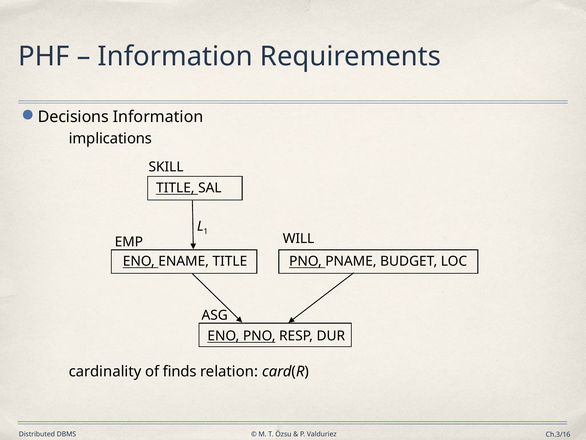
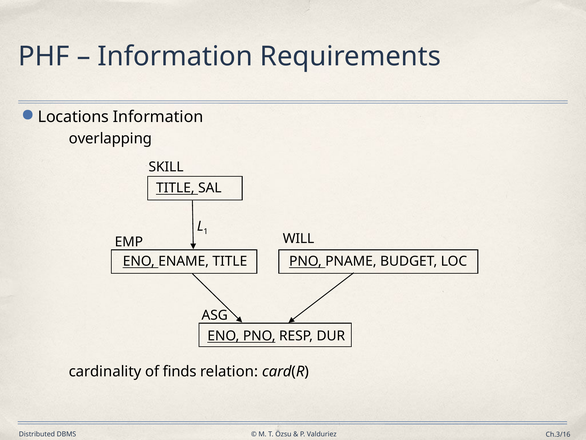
Decisions: Decisions -> Locations (73, 117)
implications: implications -> overlapping (110, 138)
